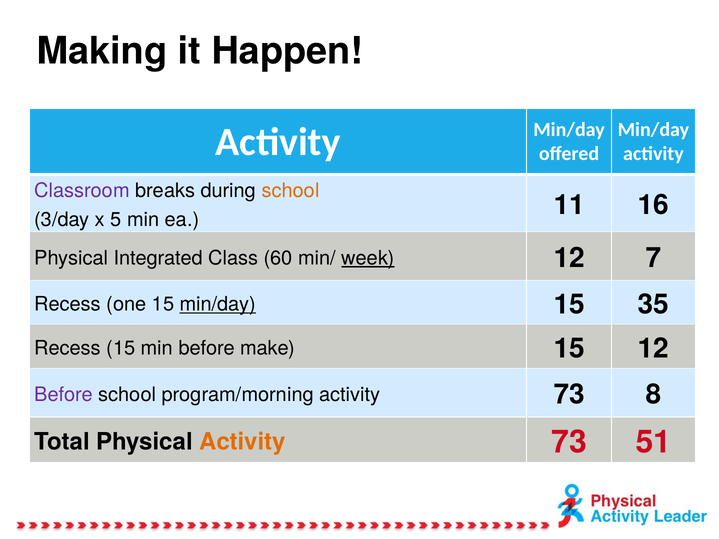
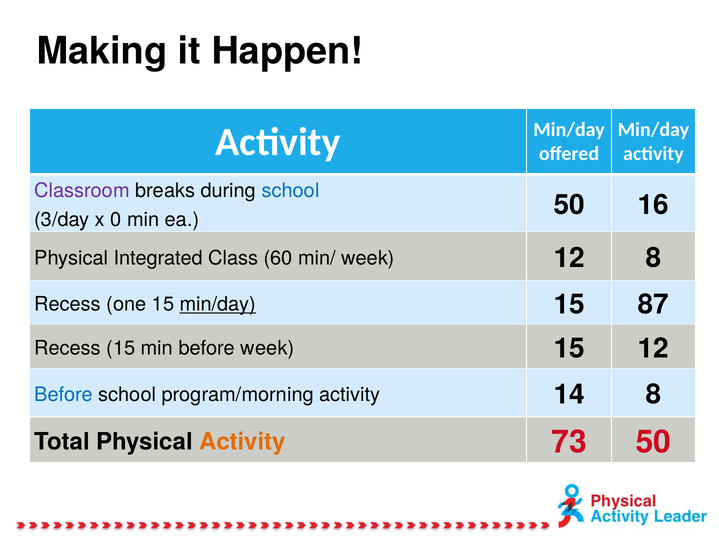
school colour: orange -> blue (291, 191)
5: 5 -> 0 (116, 220)
ea 11: 11 -> 50 (569, 205)
week underline: present -> none (368, 258)
12 7: 7 -> 8 (653, 258)
35: 35 -> 87 (653, 305)
before make: make -> week (268, 349)
Before colour: purple -> blue (64, 395)
program/morning activity 73: 73 -> 14 (569, 395)
73 51: 51 -> 50 (653, 442)
